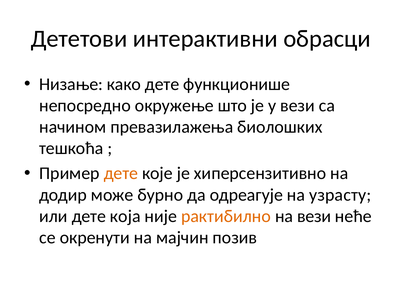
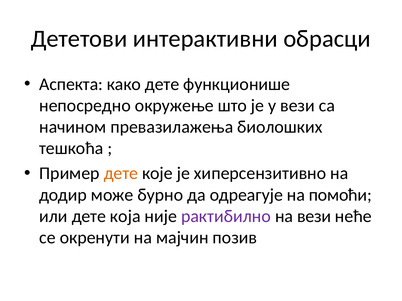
Низање: Низање -> Аспекта (71, 84)
узрасту: узрасту -> помоћи (340, 195)
рактибилно colour: orange -> purple (226, 217)
